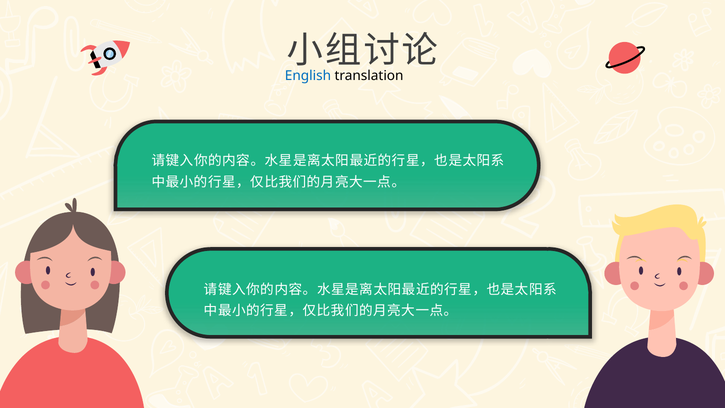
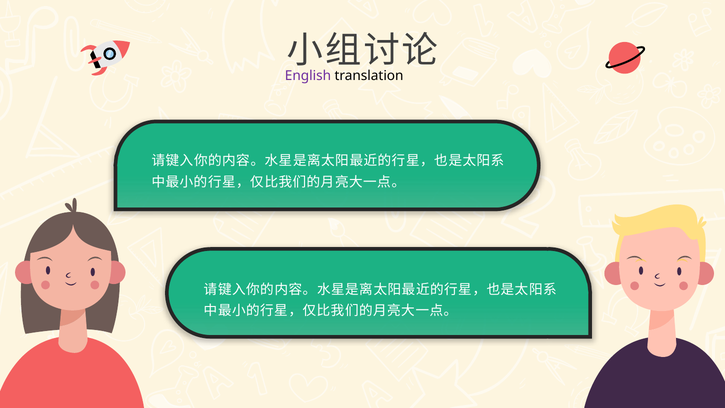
English colour: blue -> purple (308, 76)
